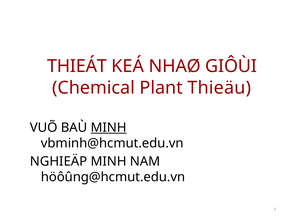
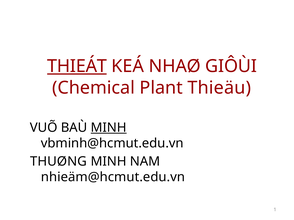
THIEÁT underline: none -> present (77, 66)
NGHIEÄP: NGHIEÄP -> THUØNG (59, 162)
höôûng@hcmut.edu.vn: höôûng@hcmut.edu.vn -> nhieäm@hcmut.edu.vn (113, 177)
